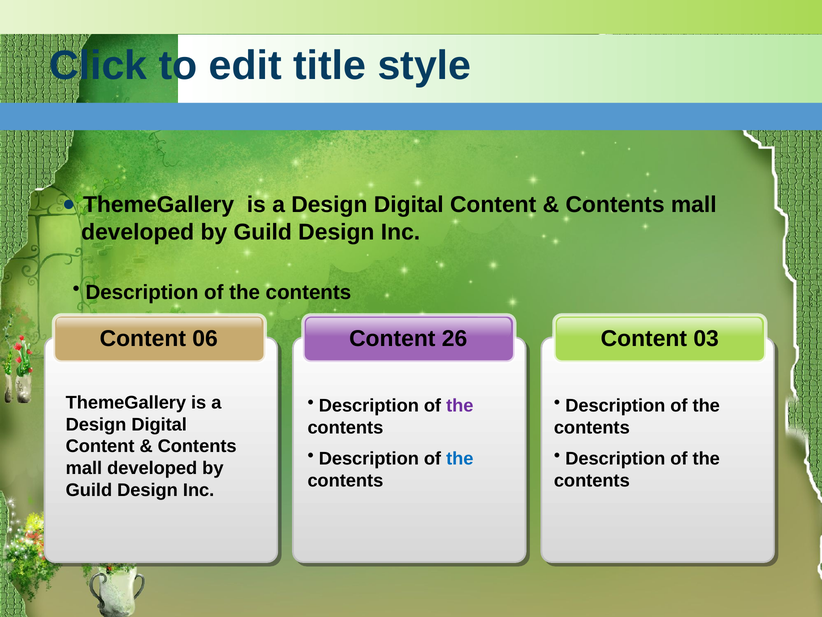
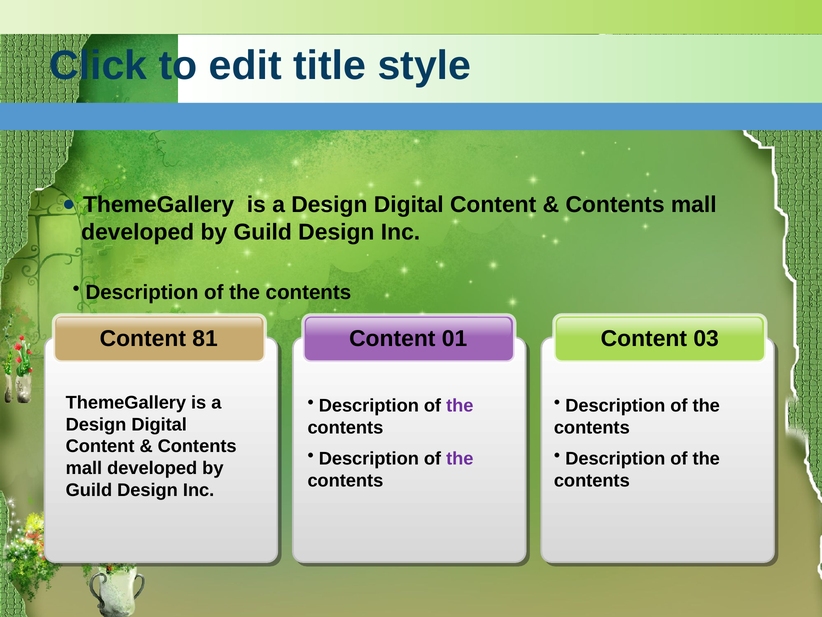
06: 06 -> 81 (205, 339)
26: 26 -> 01 (455, 339)
the colour: blue -> purple (460, 458)
